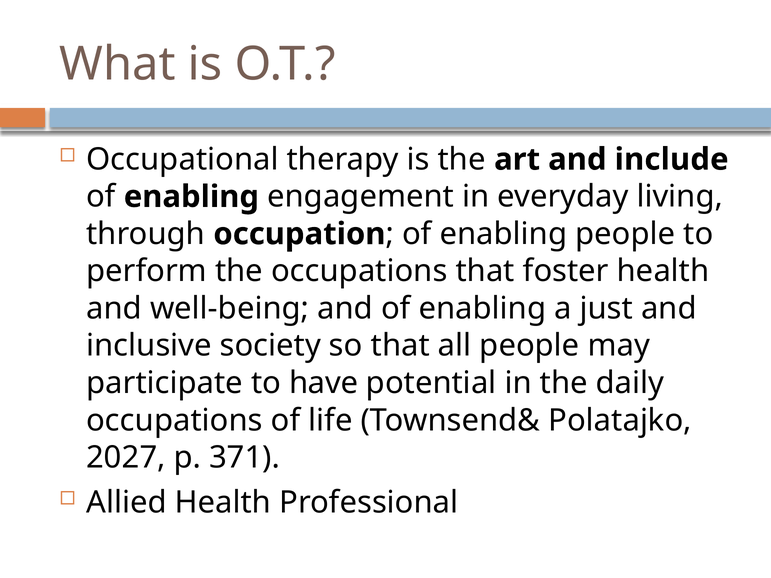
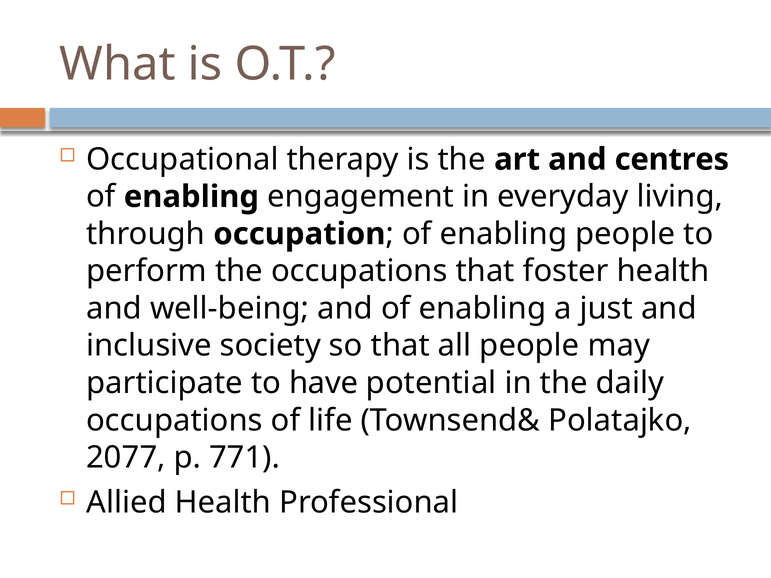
include: include -> centres (672, 160)
2027: 2027 -> 2077 (126, 458)
371: 371 -> 771 (245, 458)
